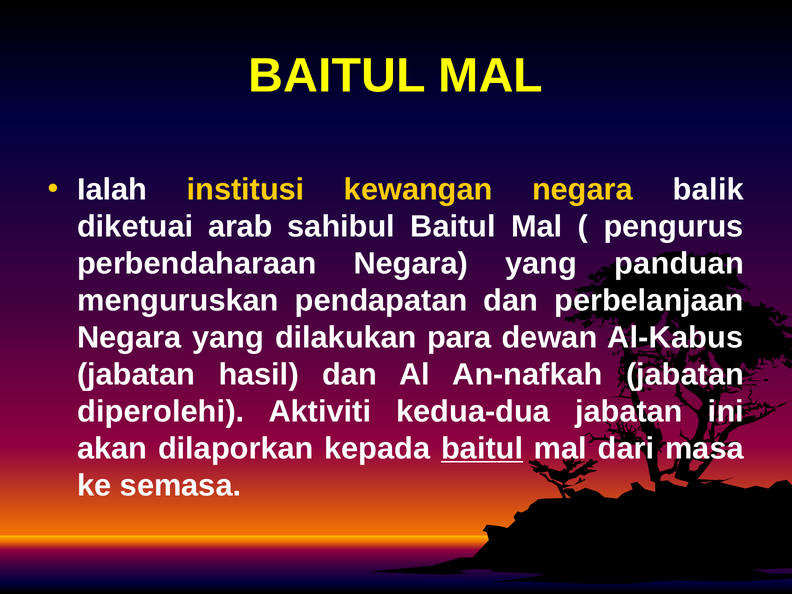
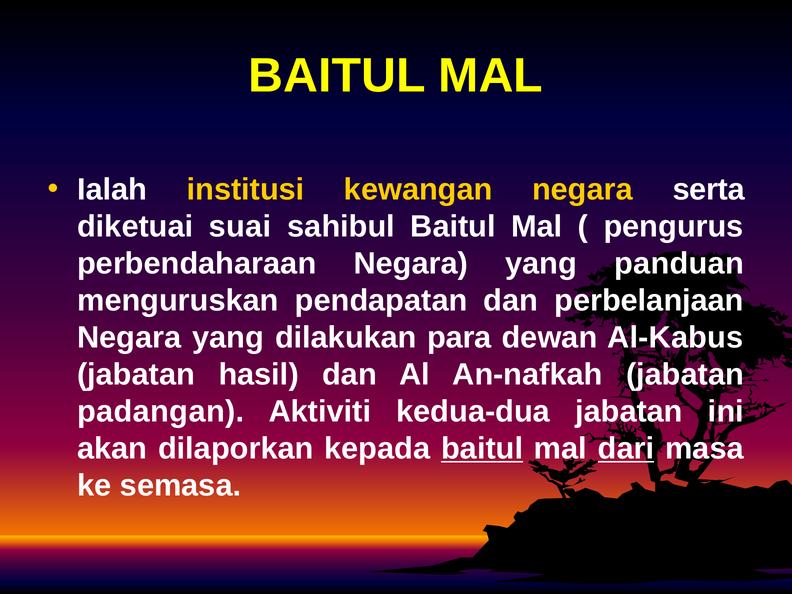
balik: balik -> serta (709, 190)
arab: arab -> suai (240, 227)
diperolehi: diperolehi -> padangan (161, 411)
dari underline: none -> present (626, 448)
